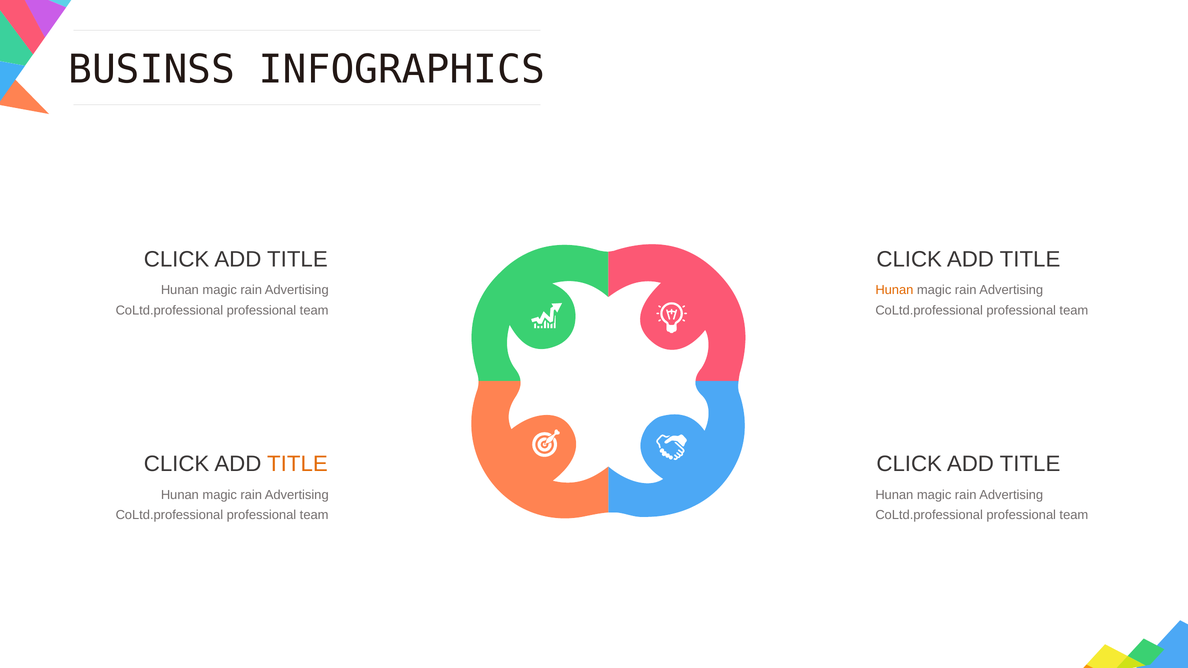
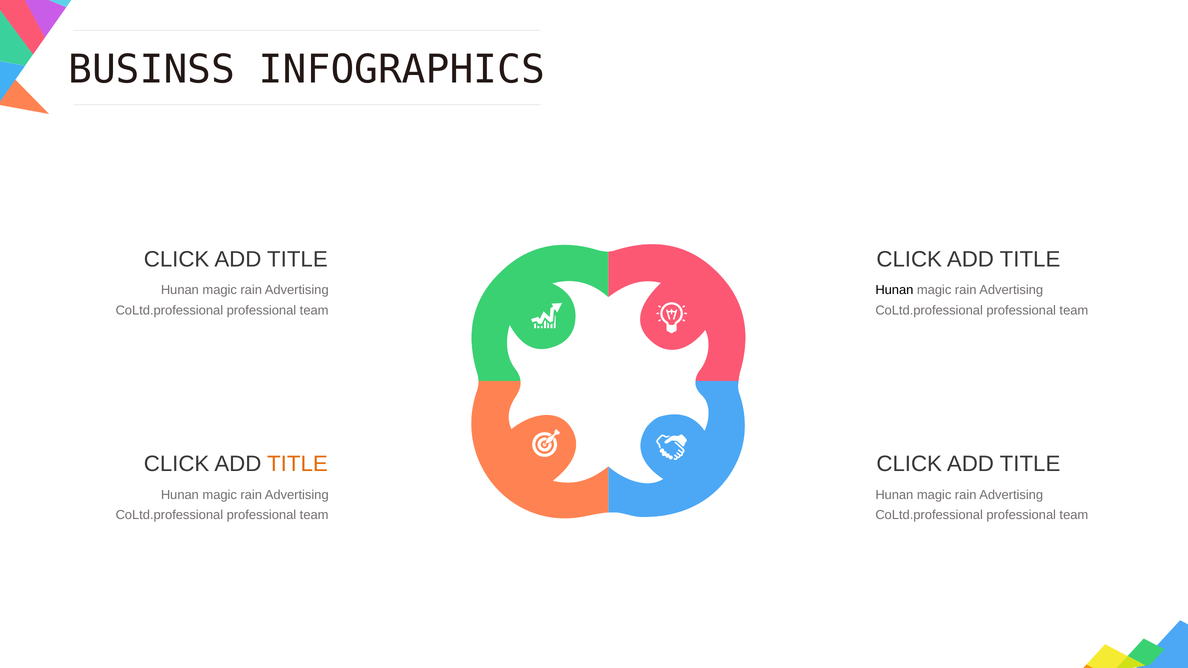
Hunan colour: orange -> black (894, 290)
